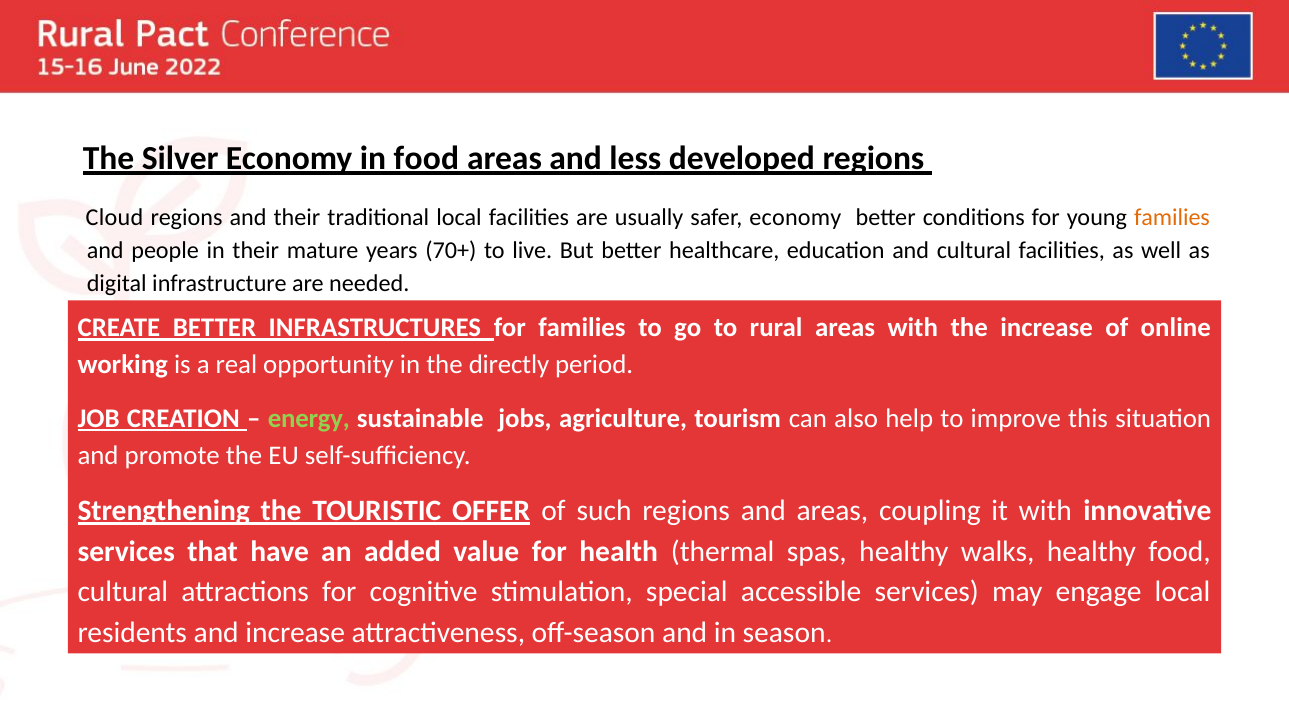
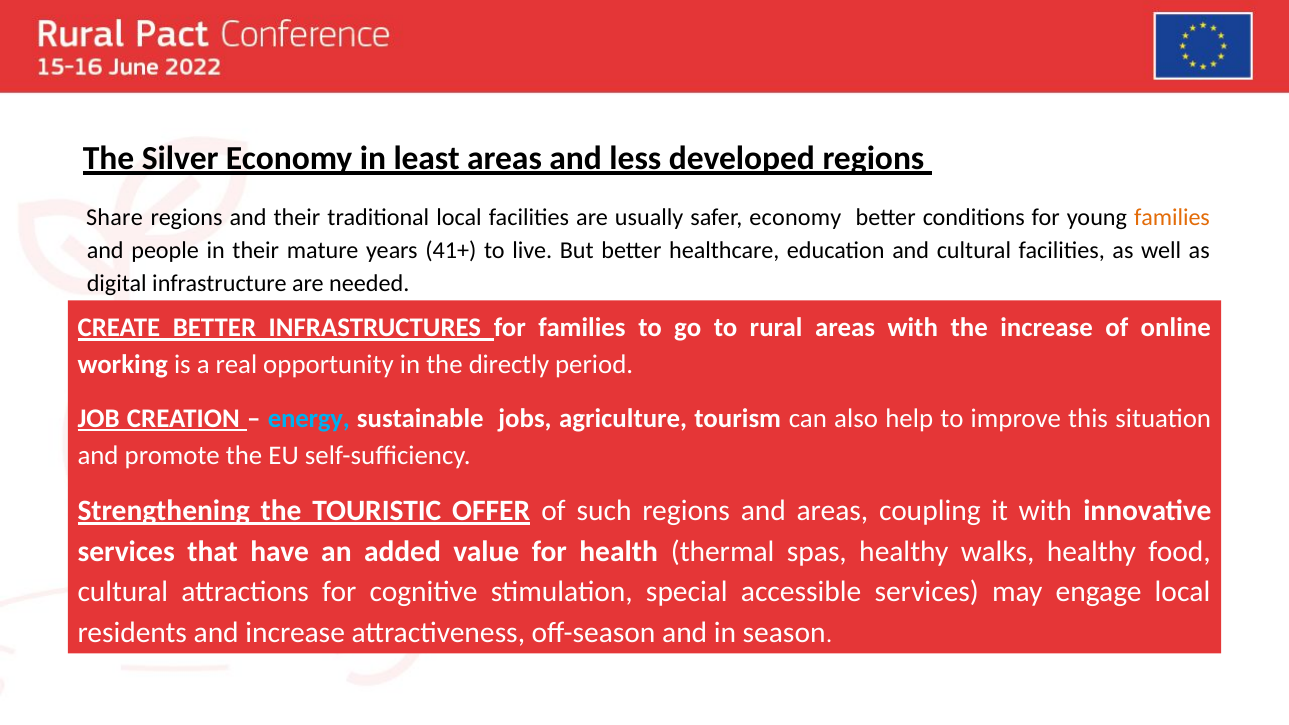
in food: food -> least (427, 159)
Cloud: Cloud -> Share (114, 217)
70+: 70+ -> 41+ (451, 250)
energy colour: light green -> light blue (309, 418)
